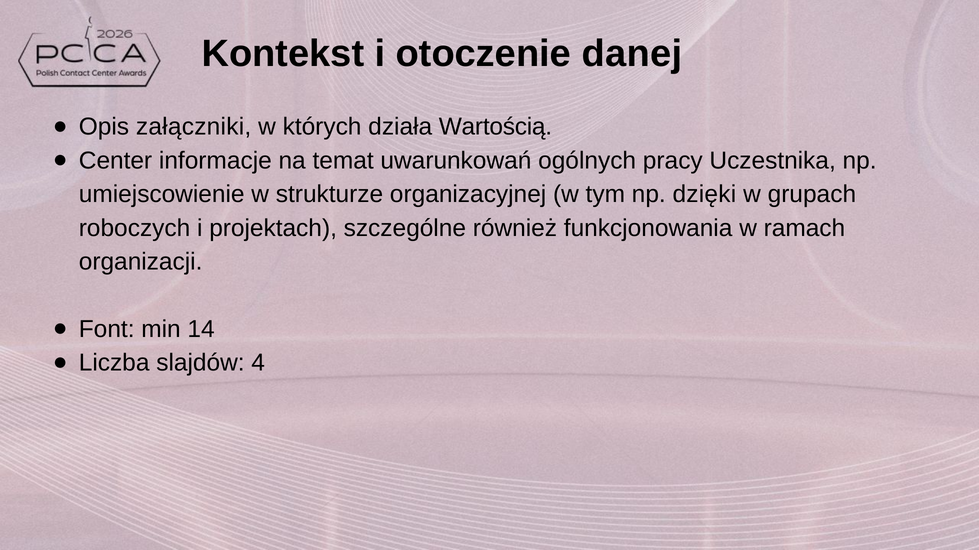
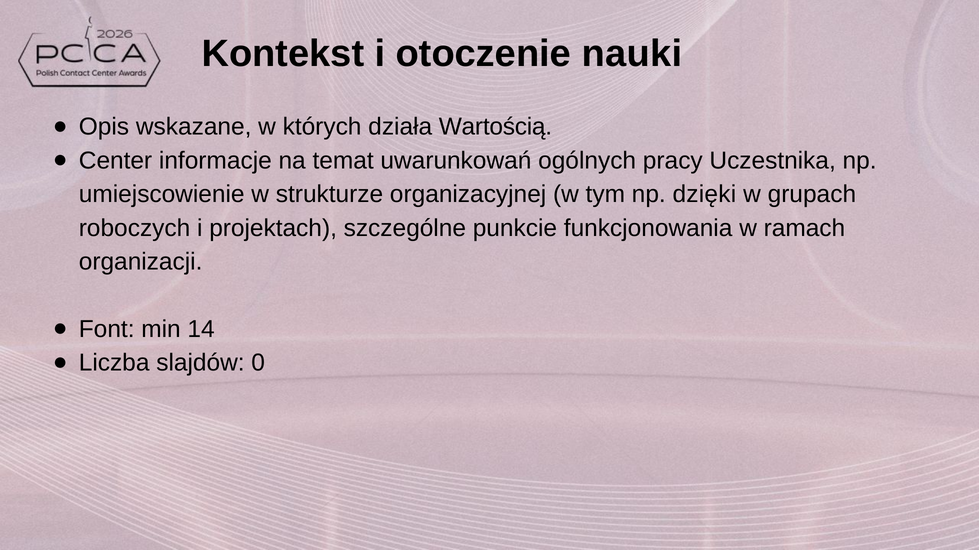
danej: danej -> nauki (632, 54)
załączniki: załączniki -> wskazane (194, 127)
również: również -> punkcie (515, 228)
4: 4 -> 0 (258, 363)
